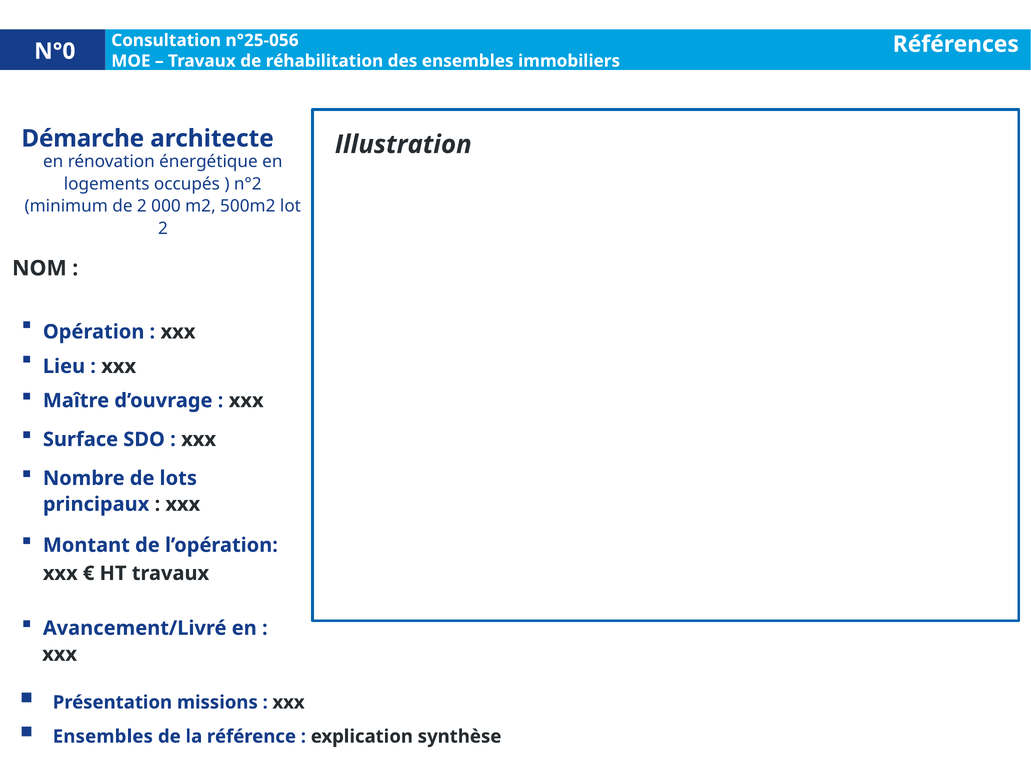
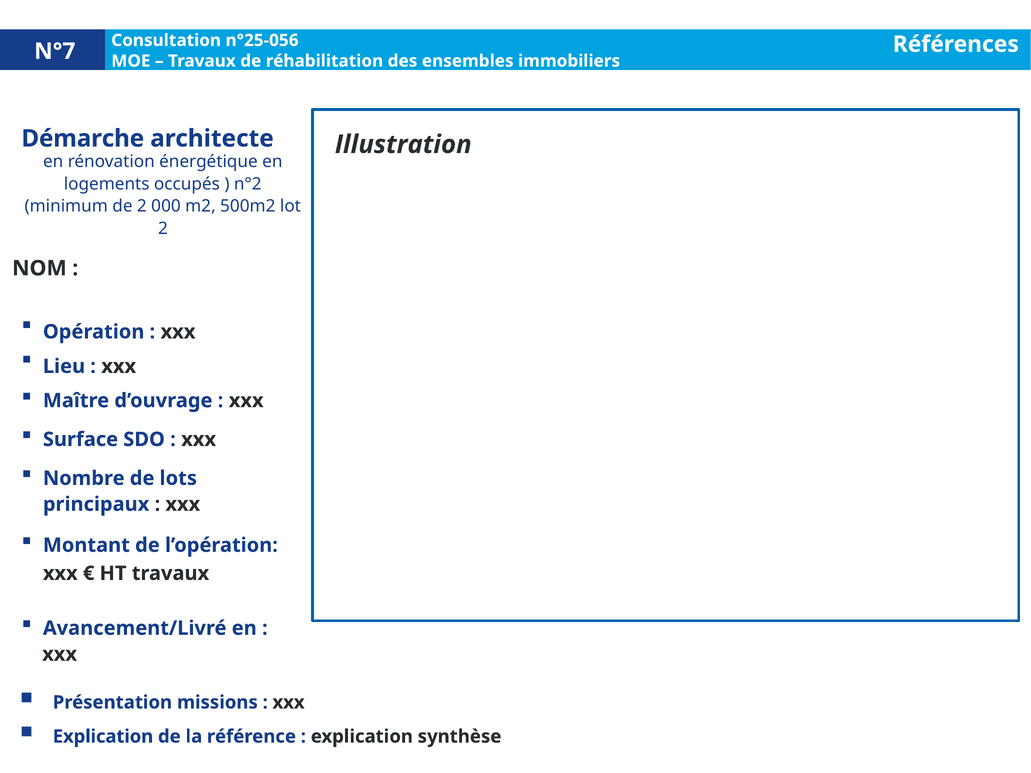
N°0: N°0 -> N°7 (55, 51)
Ensembles: Ensembles -> Explication (103, 737)
